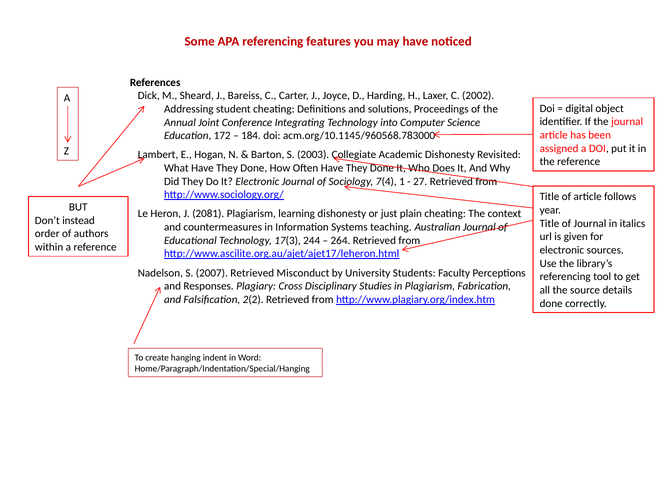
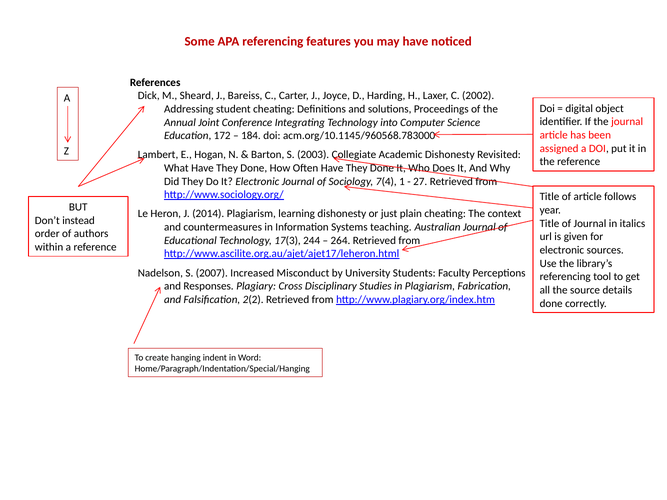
2081: 2081 -> 2014 (208, 214)
2007 Retrieved: Retrieved -> Increased (252, 273)
